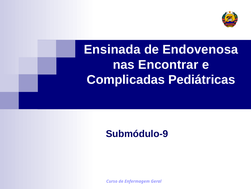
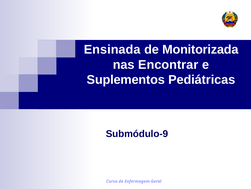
Endovenosa: Endovenosa -> Monitorizada (200, 49)
Complicadas: Complicadas -> Suplementos (126, 79)
